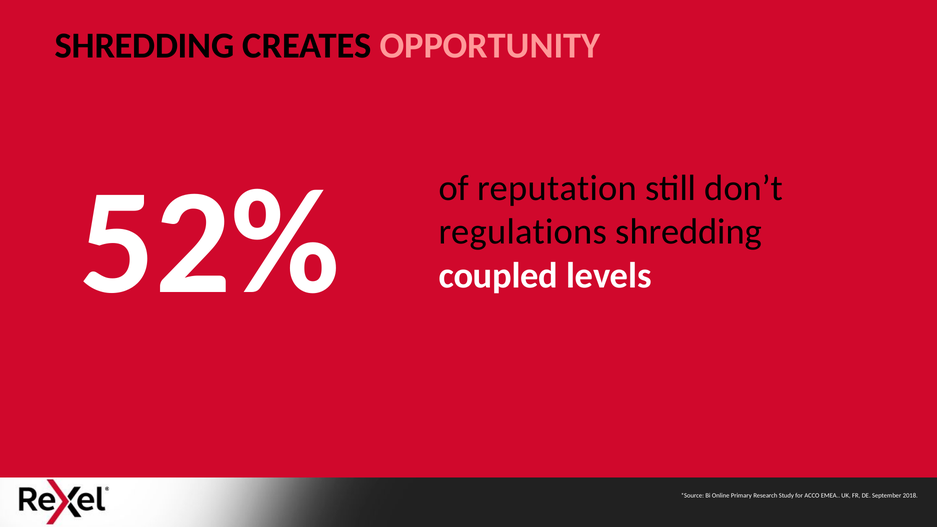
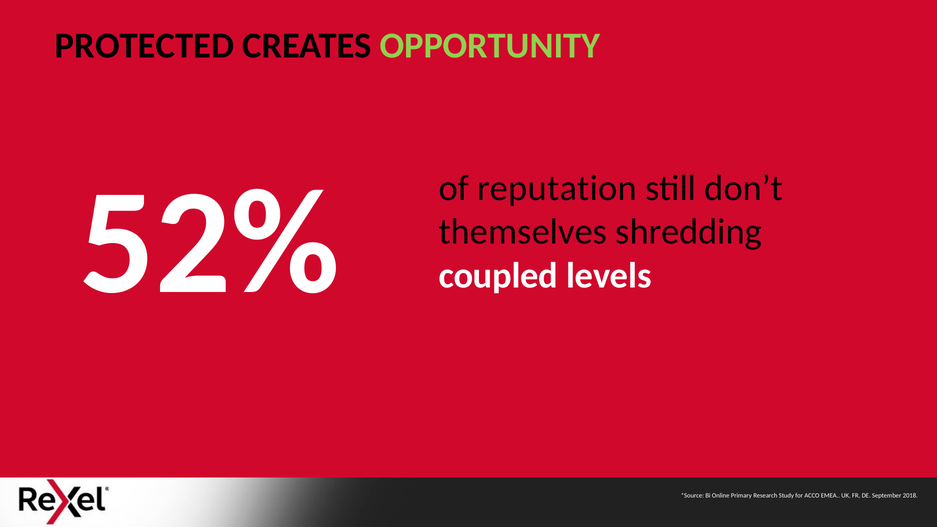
SHREDDING: SHREDDING -> PROTECTED (145, 46)
OPPORTUNITY colour: pink -> light green (490, 46)
regulations: regulations -> themselves (523, 232)
